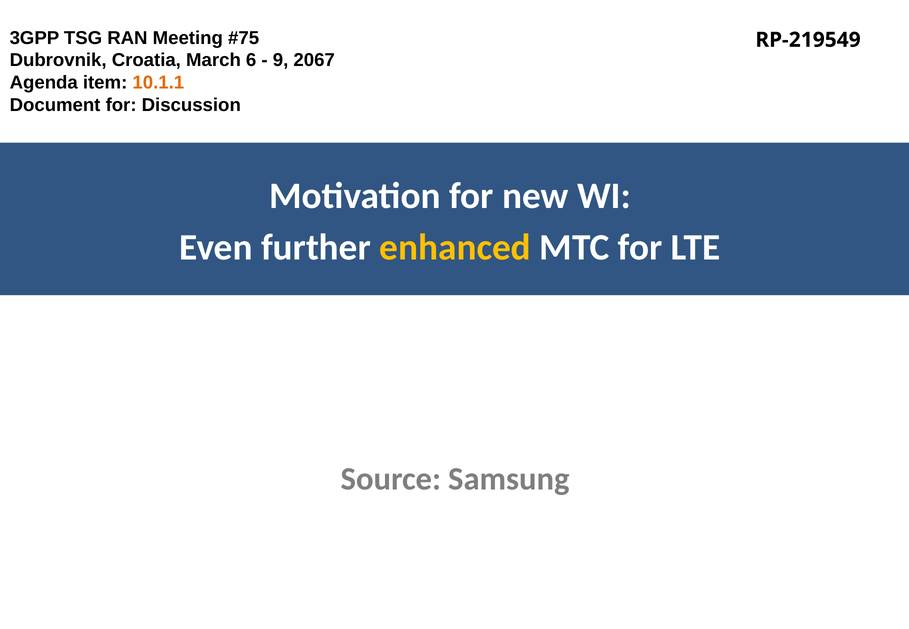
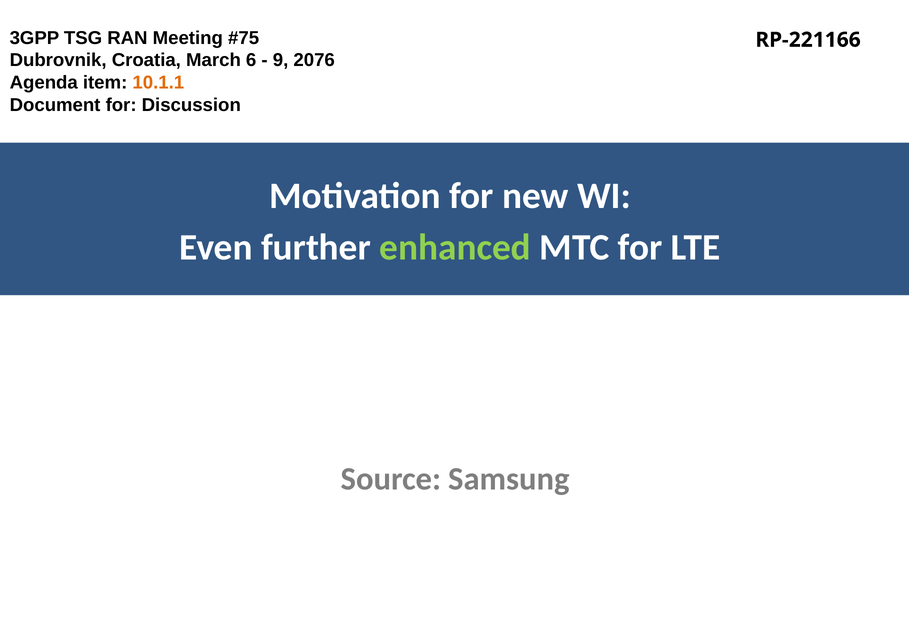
RP-219549: RP-219549 -> RP-221166 (808, 40)
2067: 2067 -> 2076 (314, 60)
enhanced colour: yellow -> light green (455, 248)
